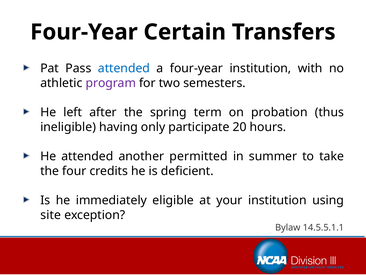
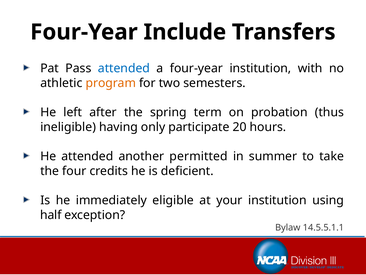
Certain: Certain -> Include (185, 32)
program colour: purple -> orange (111, 83)
site: site -> half (51, 215)
